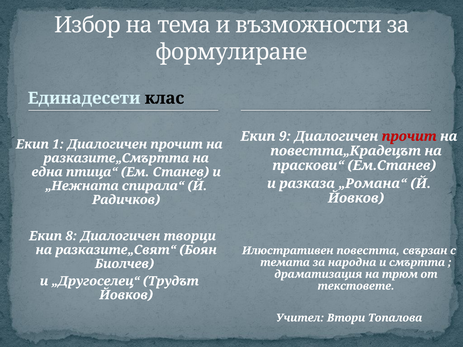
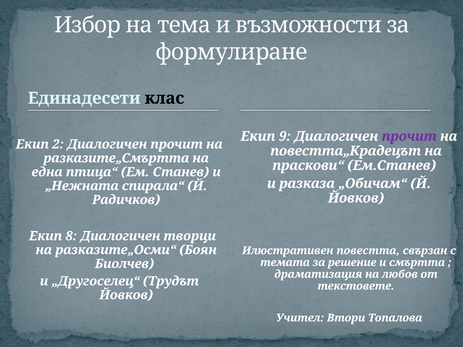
прочит colour: red -> purple (409, 136)
1: 1 -> 2 (58, 144)
„Романа“: „Романа“ -> „Обичам“ (373, 184)
разказите„Свят“: разказите„Свят“ -> разказите„Осми“ (116, 250)
народна: народна -> решение (352, 263)
трюм: трюм -> любов (400, 274)
